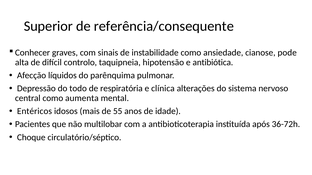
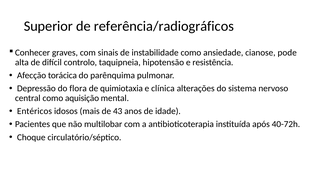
referência/consequente: referência/consequente -> referência/radiográficos (164, 26)
antibiótica: antibiótica -> resistência (213, 63)
líquidos: líquidos -> torácica (62, 76)
todo: todo -> flora (78, 89)
respiratória: respiratória -> quimiotaxia (121, 89)
aumenta: aumenta -> aquisição (82, 98)
55: 55 -> 43 (118, 112)
36-72h: 36-72h -> 40-72h (286, 125)
